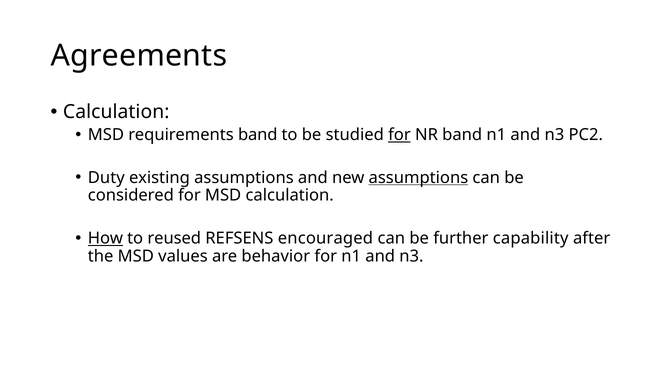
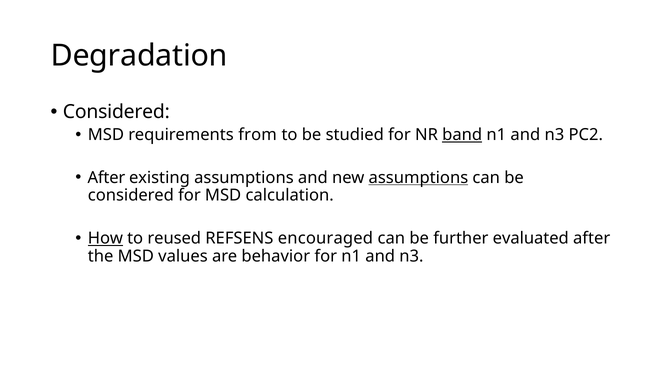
Agreements: Agreements -> Degradation (139, 56)
Calculation: Calculation -> Considered (116, 112)
requirements band: band -> from (258, 135)
for underline: present -> none (399, 135)
band underline: none -> present (462, 135)
Duty: Duty -> After (106, 178)
capability: capability -> evaluated (531, 238)
